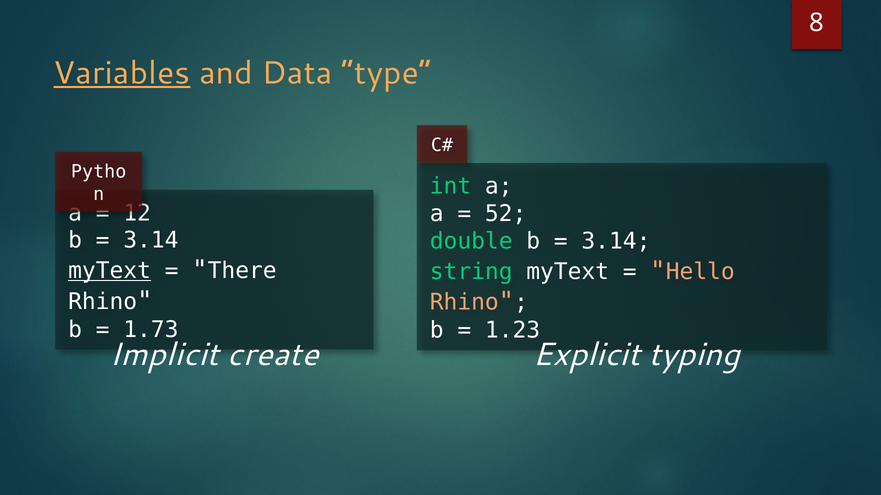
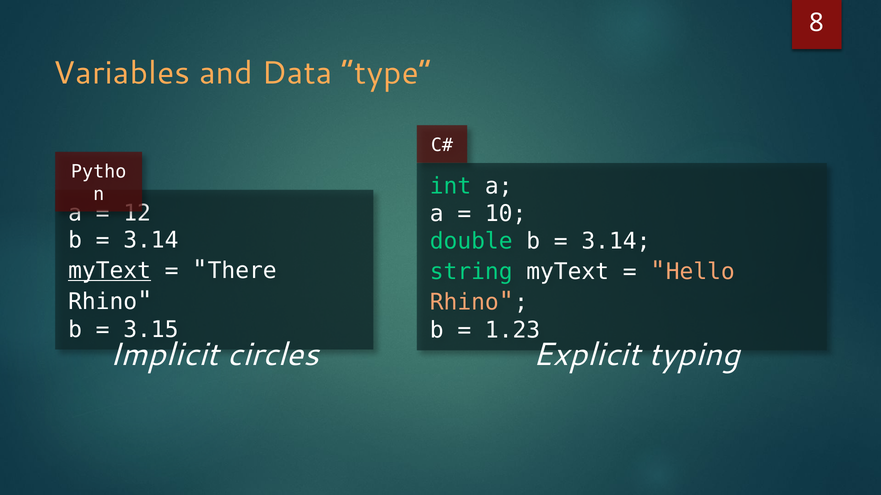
Variables underline: present -> none (122, 73)
52: 52 -> 10 (506, 214)
1.73: 1.73 -> 3.15 (151, 330)
create: create -> circles (273, 355)
